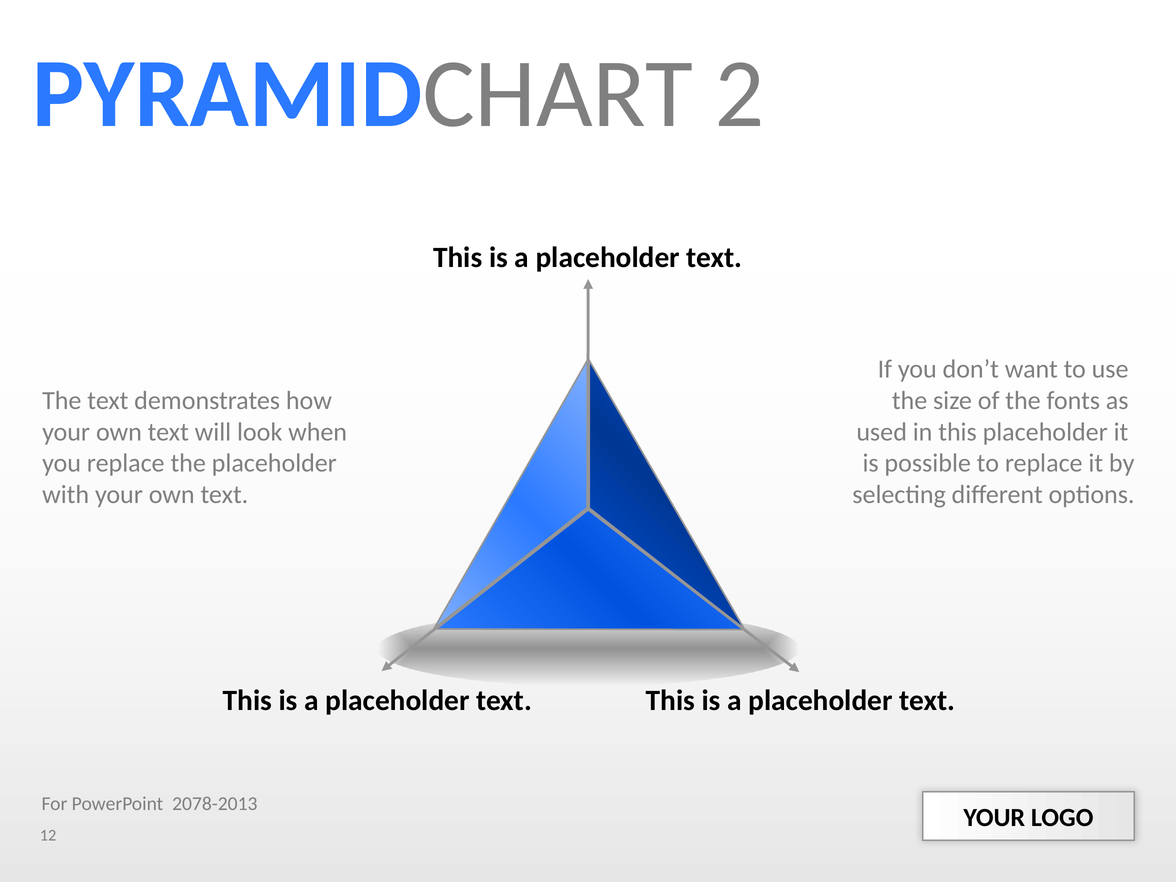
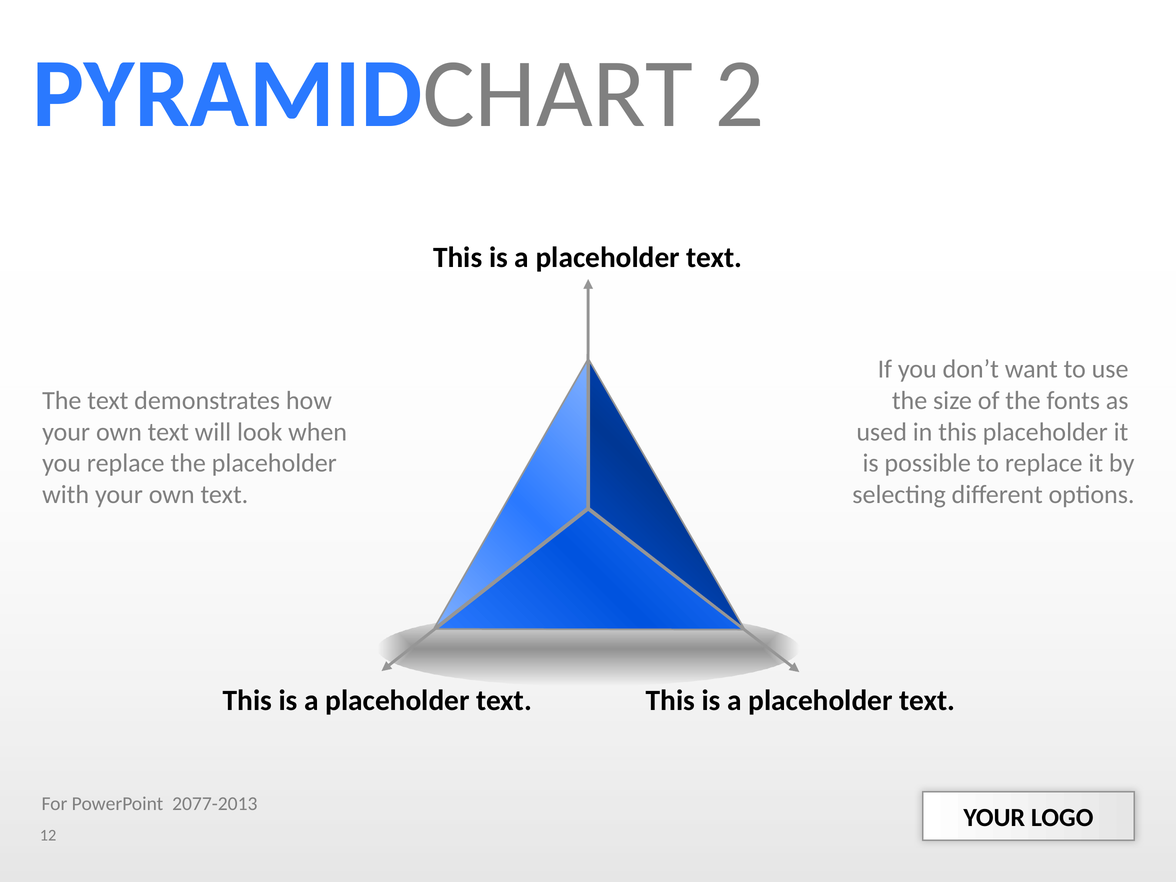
2078-2013: 2078-2013 -> 2077-2013 (215, 804)
